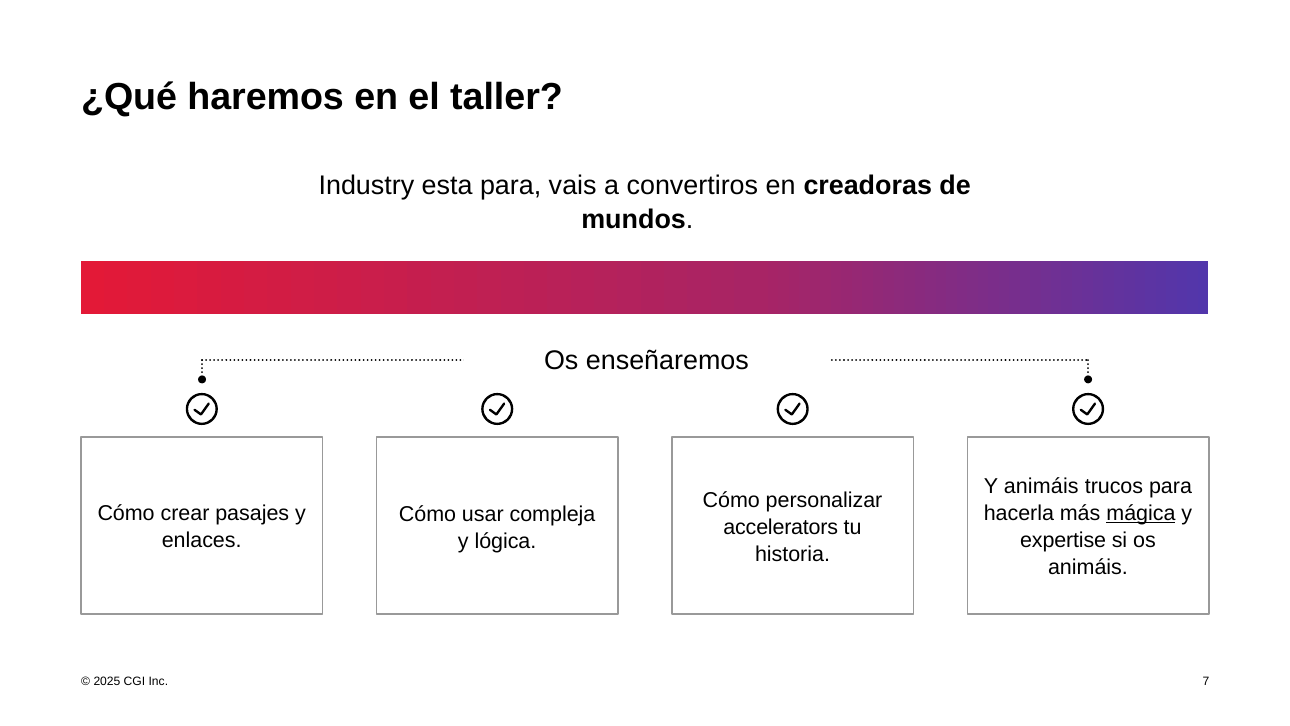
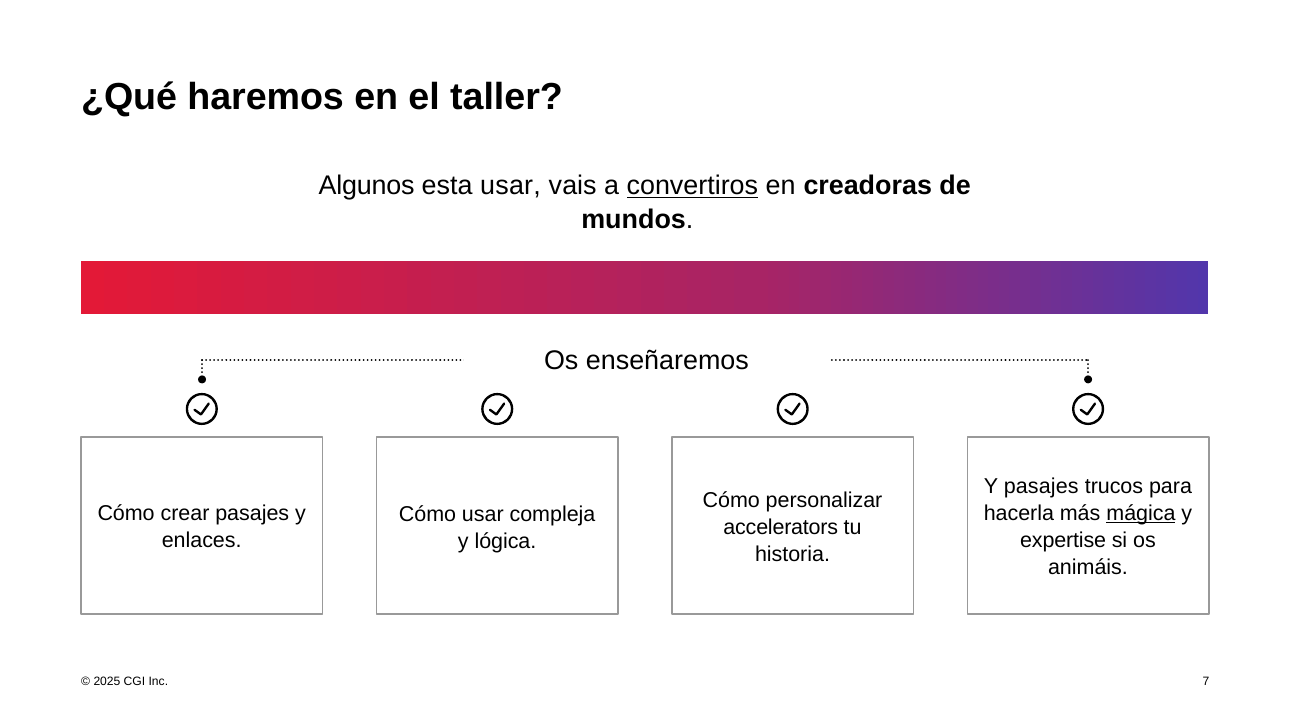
Industry: Industry -> Algunos (367, 186)
esta para: para -> usar (510, 186)
convertiros underline: none -> present (692, 186)
Y animáis: animáis -> pasajes (1041, 486)
